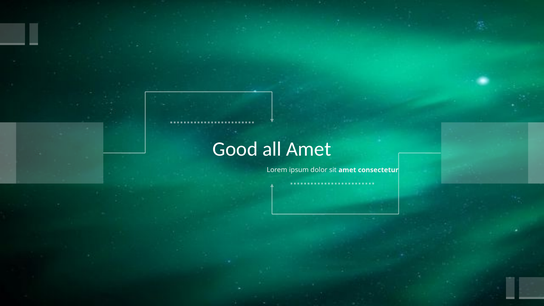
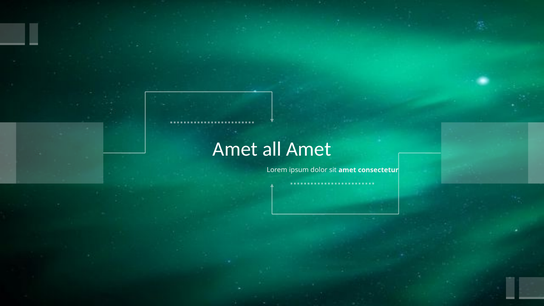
Good: Good -> Amet (235, 149)
